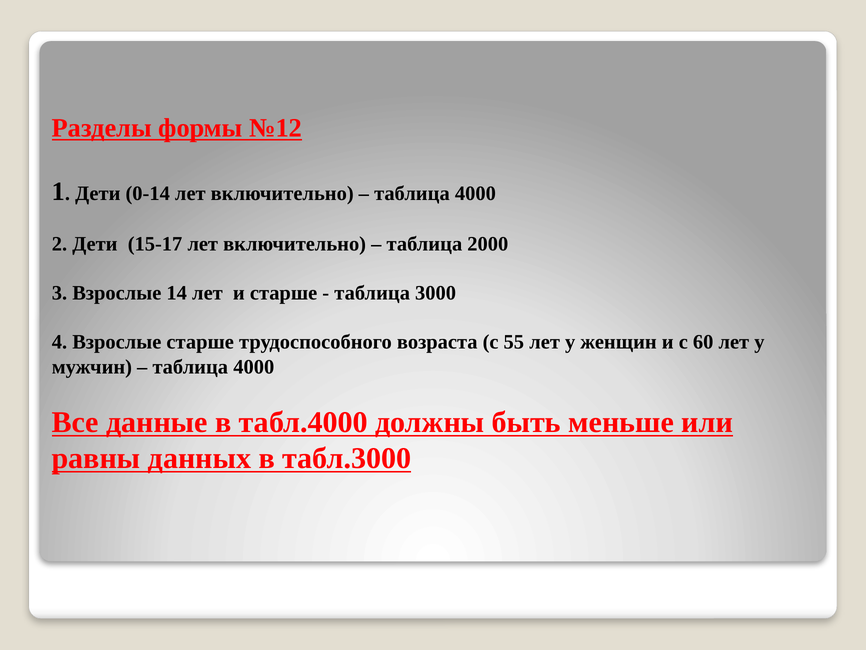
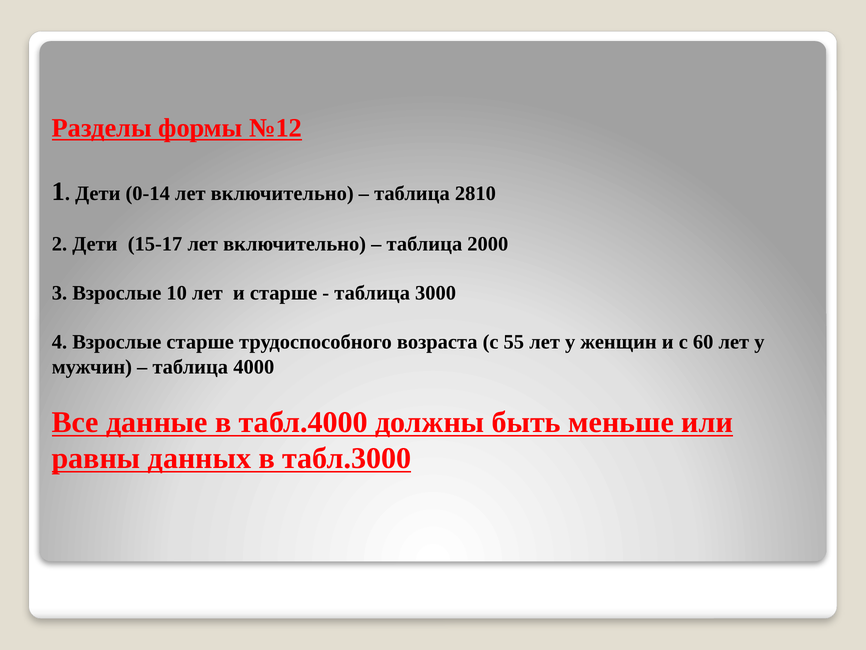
4000: 4000 -> 2810 (475, 193)
14: 14 -> 10 (177, 293)
